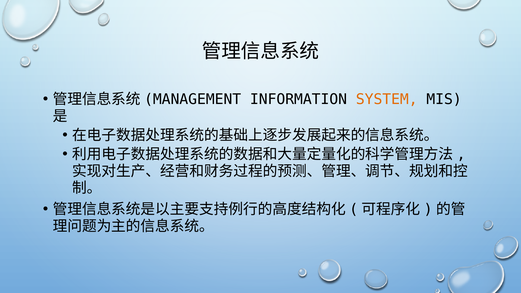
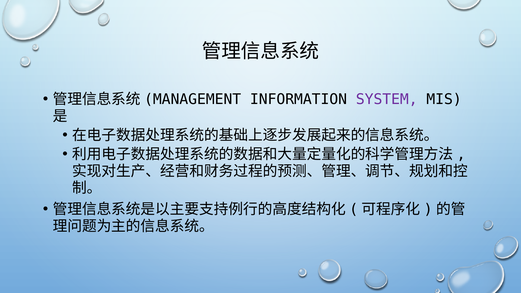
SYSTEM colour: orange -> purple (387, 99)
